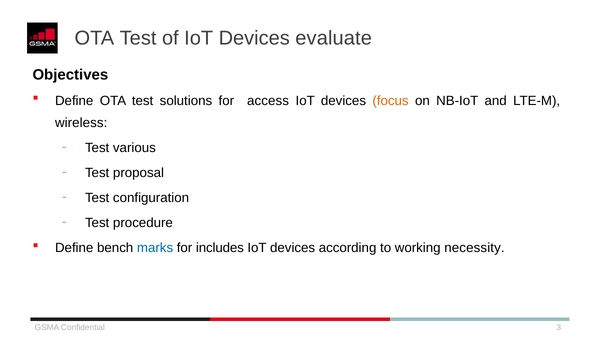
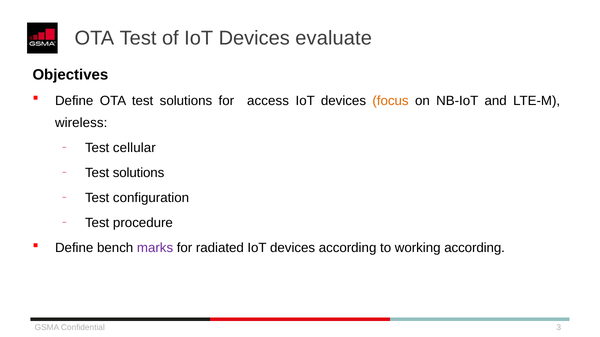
various: various -> cellular (134, 148)
proposal: proposal -> solutions (139, 173)
marks colour: blue -> purple (155, 248)
includes: includes -> radiated (220, 248)
working necessity: necessity -> according (475, 248)
